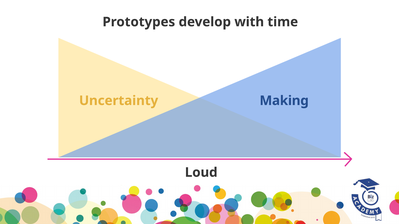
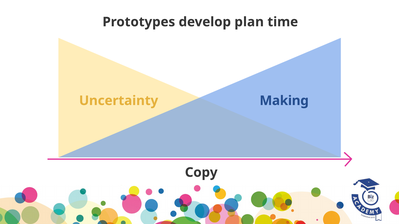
with: with -> plan (249, 22)
Loud: Loud -> Copy (201, 173)
